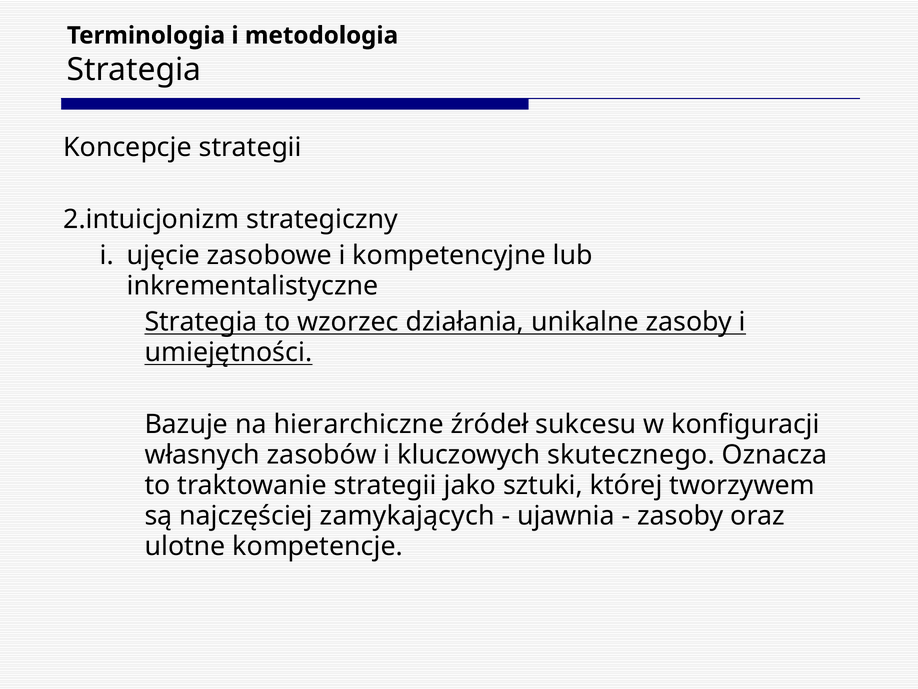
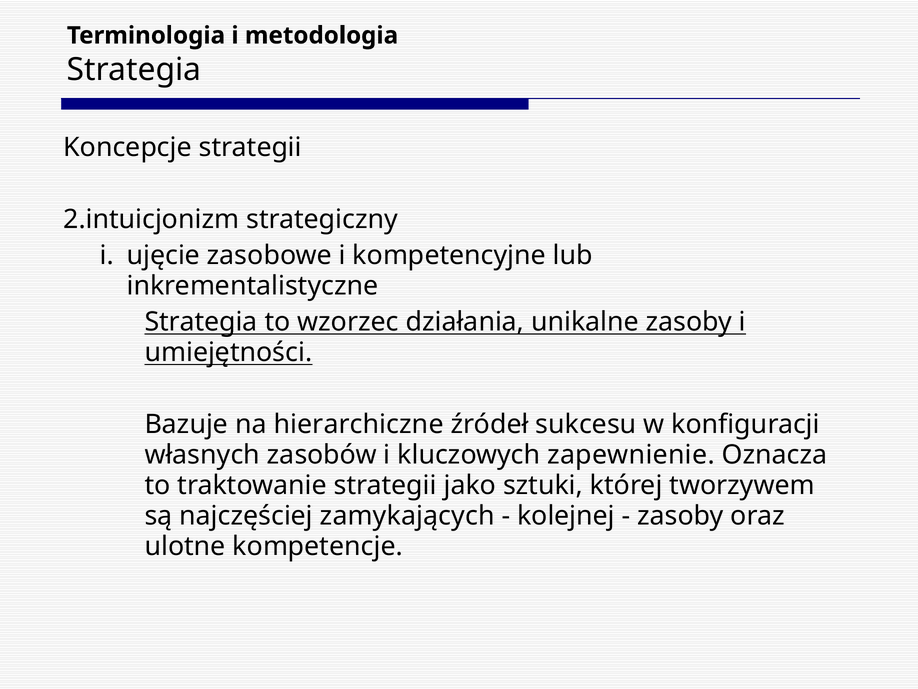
skutecznego: skutecznego -> zapewnienie (631, 454)
ujawnia: ujawnia -> kolejnej (566, 515)
